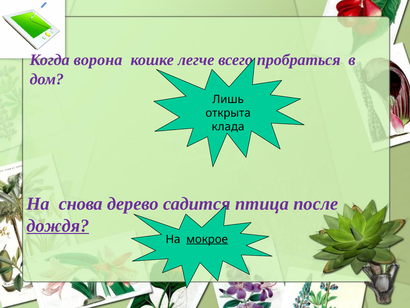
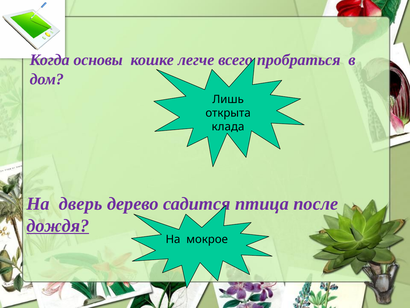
ворона: ворона -> основы (98, 60)
снова: снова -> дверь (81, 203)
мокрое underline: present -> none (207, 239)
